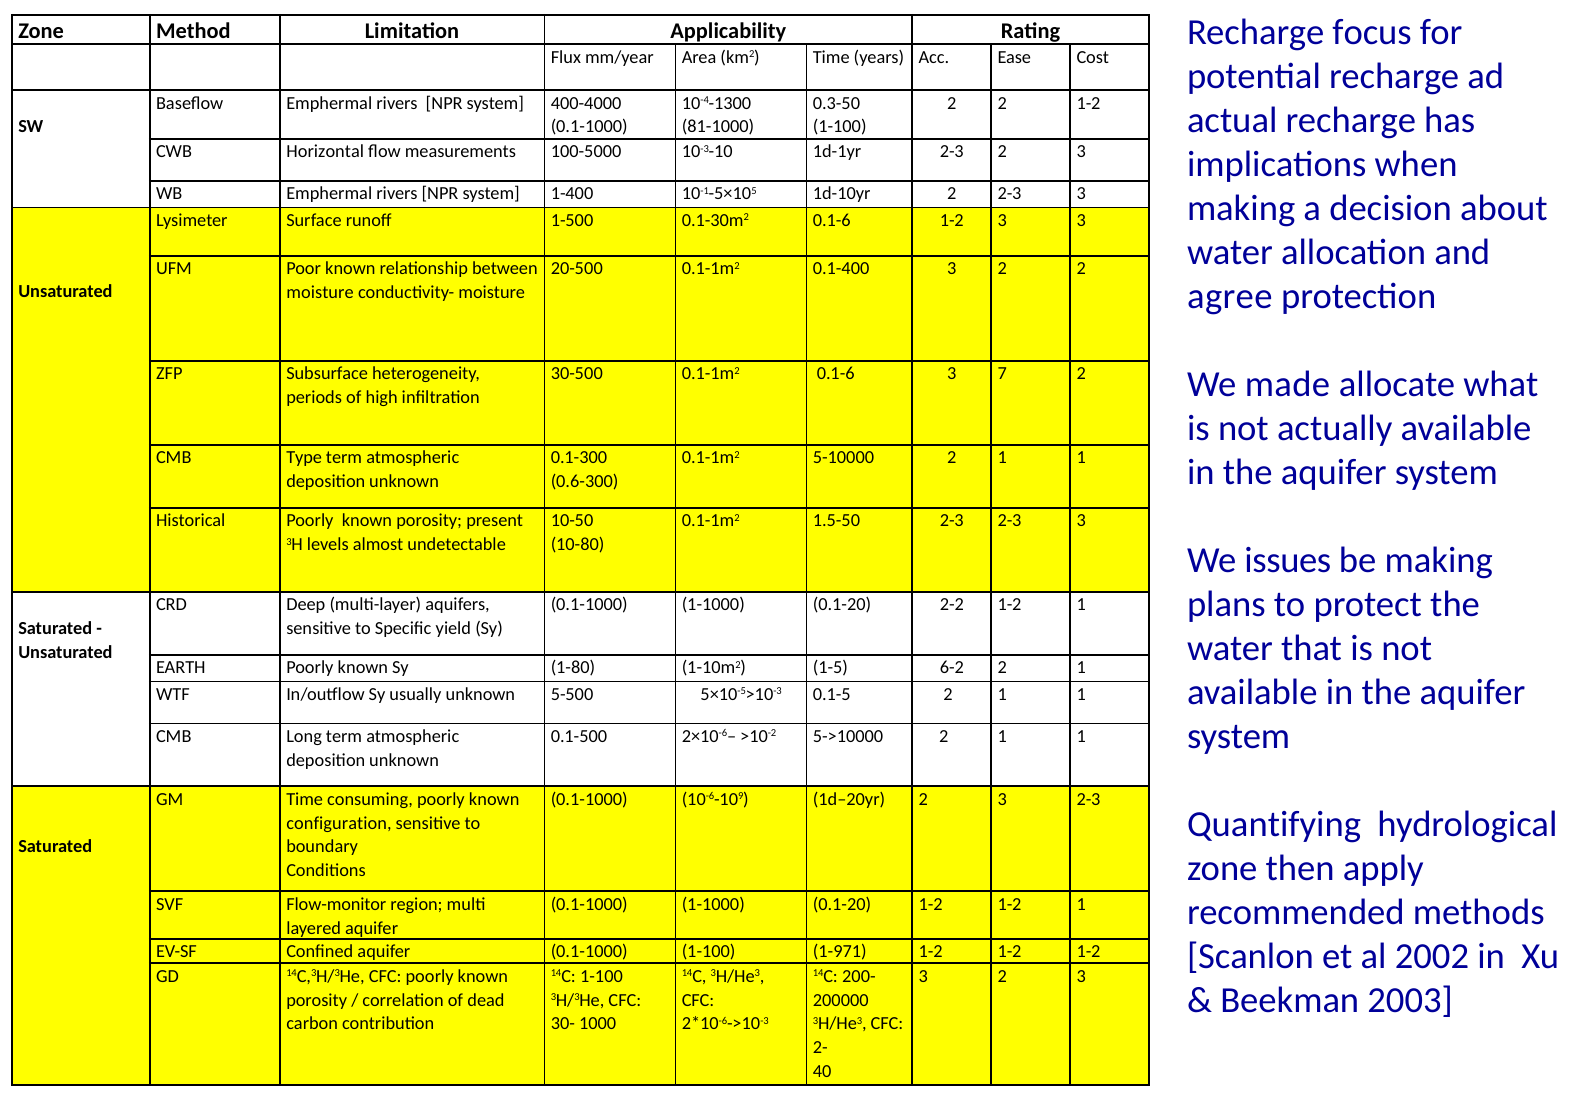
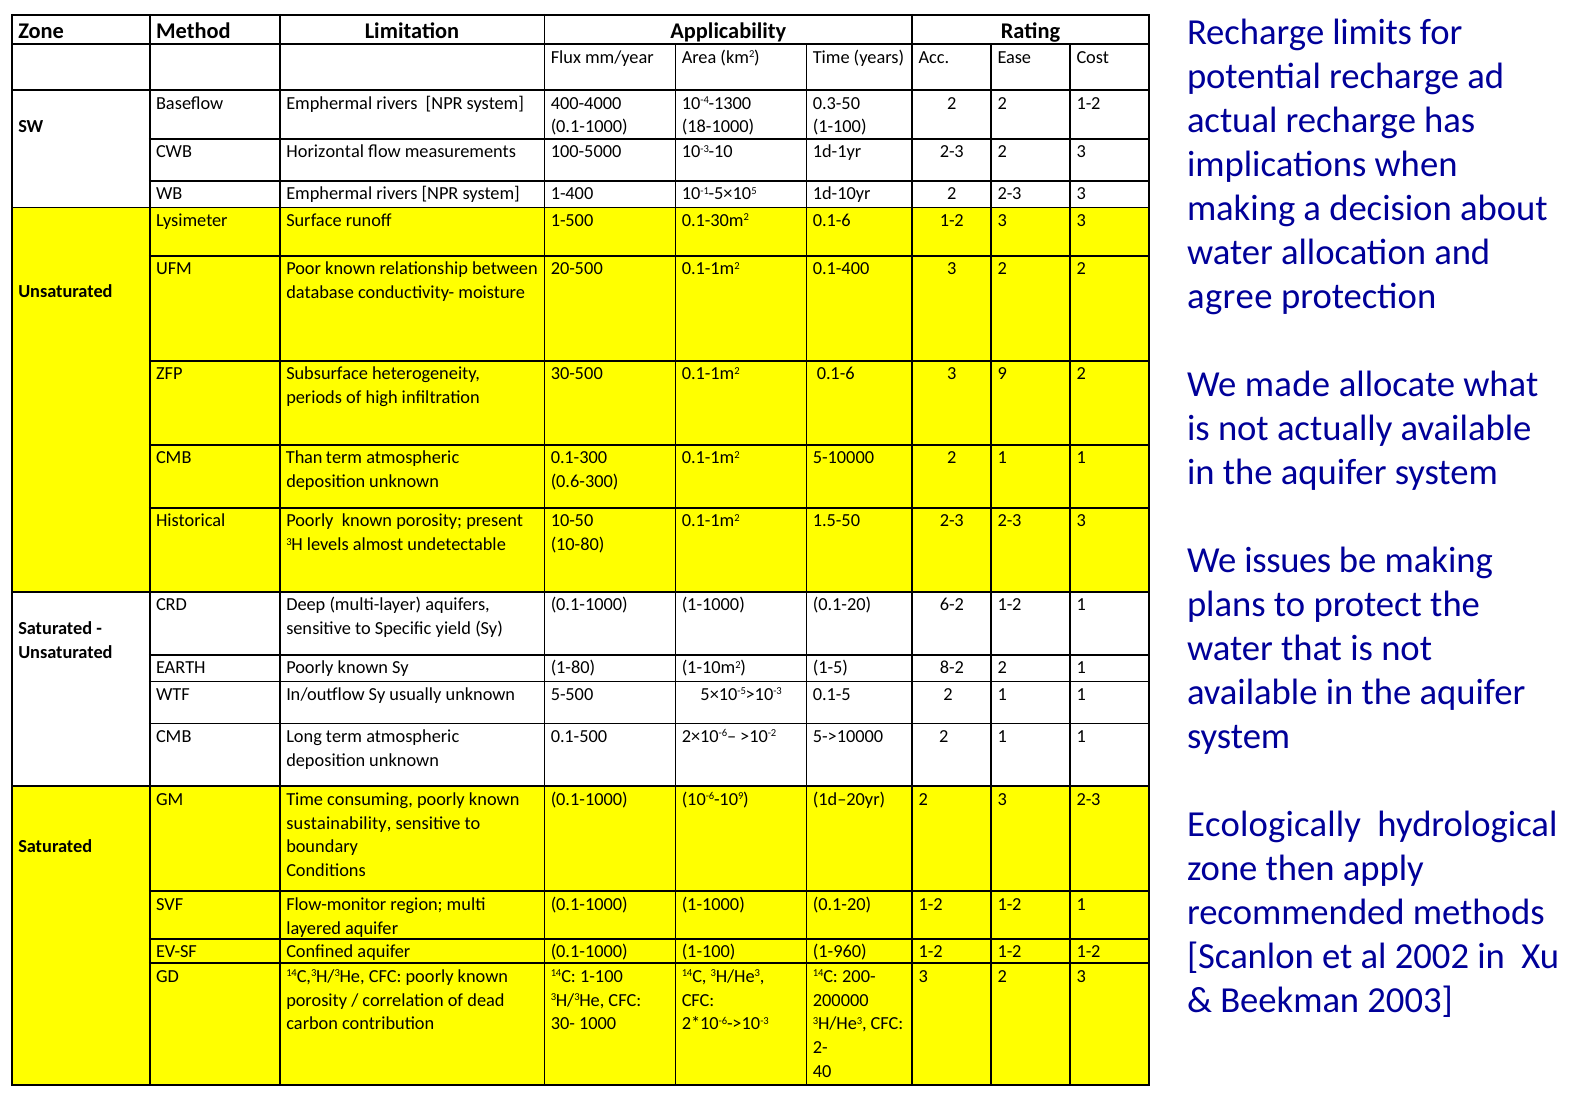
focus: focus -> limits (1372, 32)
81-1000: 81-1000 -> 18-1000 (718, 127)
moisture: moisture -> database (320, 293)
7: 7 -> 9 (1002, 374)
Type: Type -> Than (304, 457)
2-2: 2-2 -> 6-2 (952, 604)
6-2: 6-2 -> 8-2 (952, 667)
Quantifying: Quantifying -> Ecologically (1274, 824)
configuration: configuration -> sustainability (339, 823)
1-971: 1-971 -> 1-960 (840, 951)
